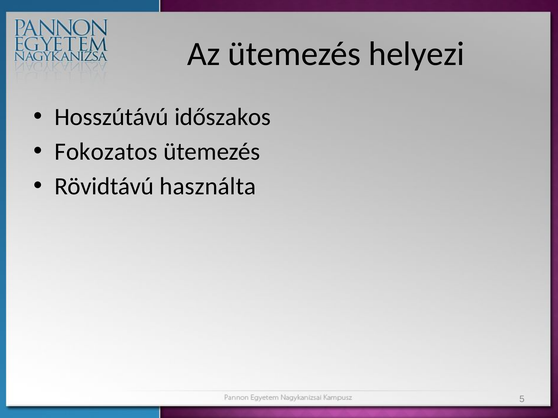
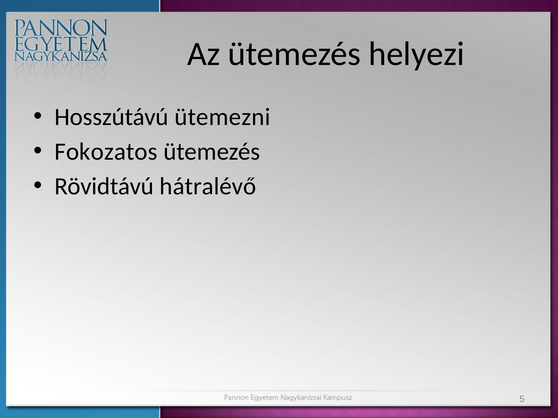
időszakos: időszakos -> ütemezni (223, 117)
használta: használta -> hátralévő (208, 187)
